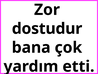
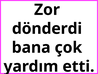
dostudur: dostudur -> dönderdi (47, 28)
